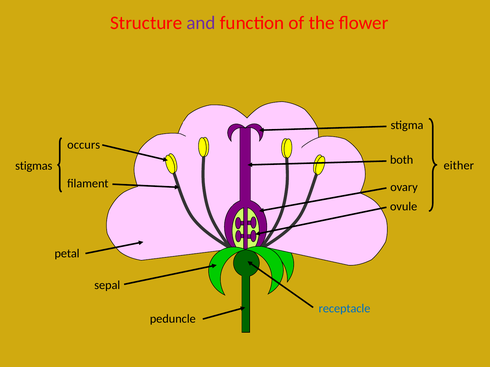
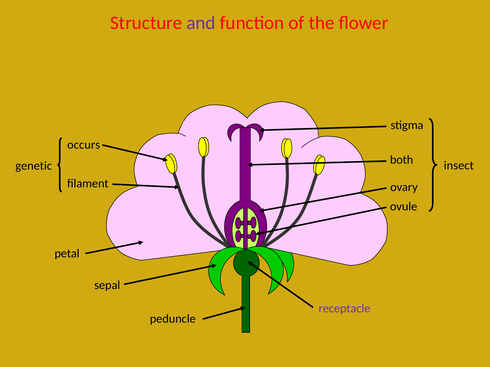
either: either -> insect (459, 166)
stigmas: stigmas -> genetic (34, 166)
receptacle colour: blue -> purple (344, 309)
